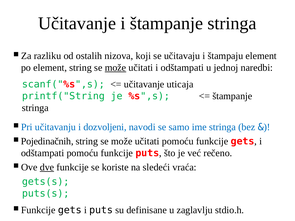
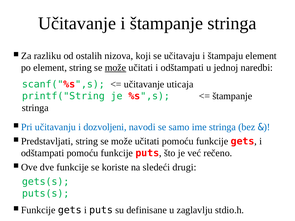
Pojedinačnih: Pojedinačnih -> Predstavljati (47, 141)
dve underline: present -> none (47, 168)
vraća: vraća -> drugi (184, 168)
